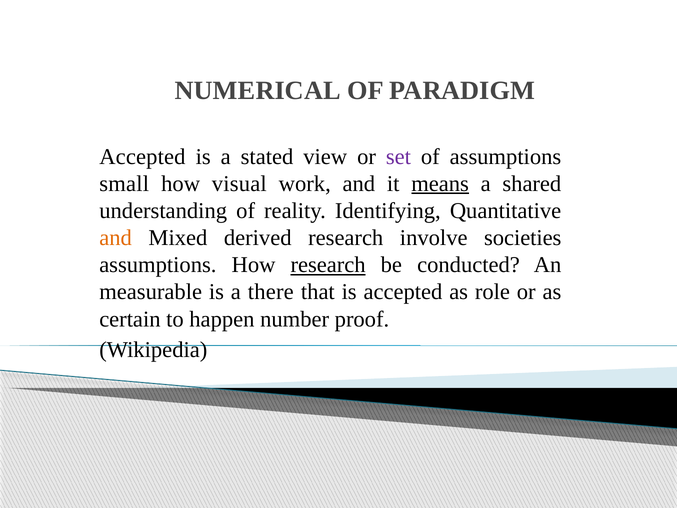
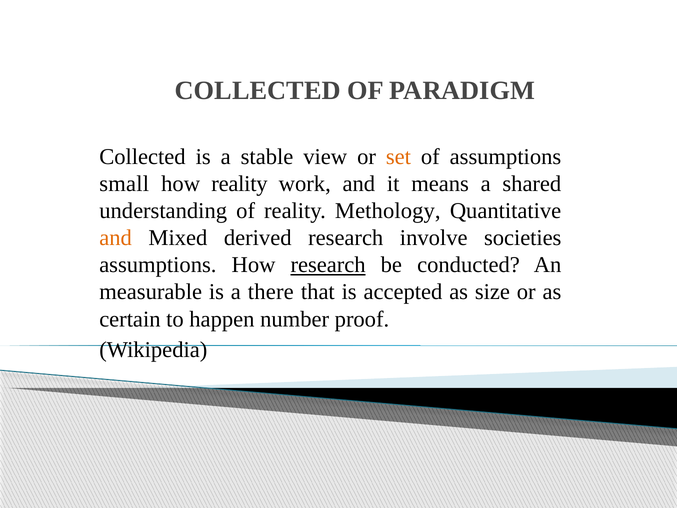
NUMERICAL: NUMERICAL -> COLLECTED (258, 90)
Accepted: Accepted -> Collected (142, 156)
stated: stated -> stable (267, 156)
set colour: purple -> orange (398, 156)
how visual: visual -> reality (239, 184)
means underline: present -> none (440, 184)
Identifying: Identifying -> Methology (388, 211)
role: role -> size (492, 292)
